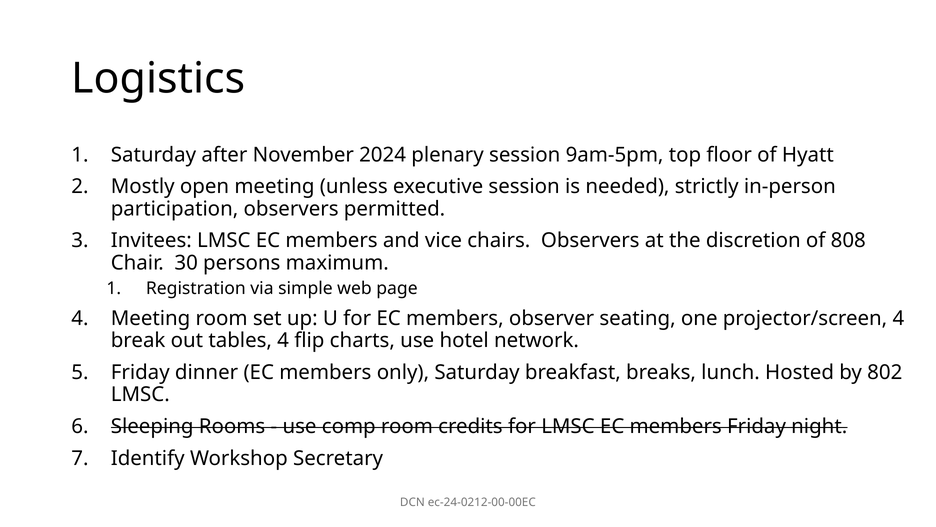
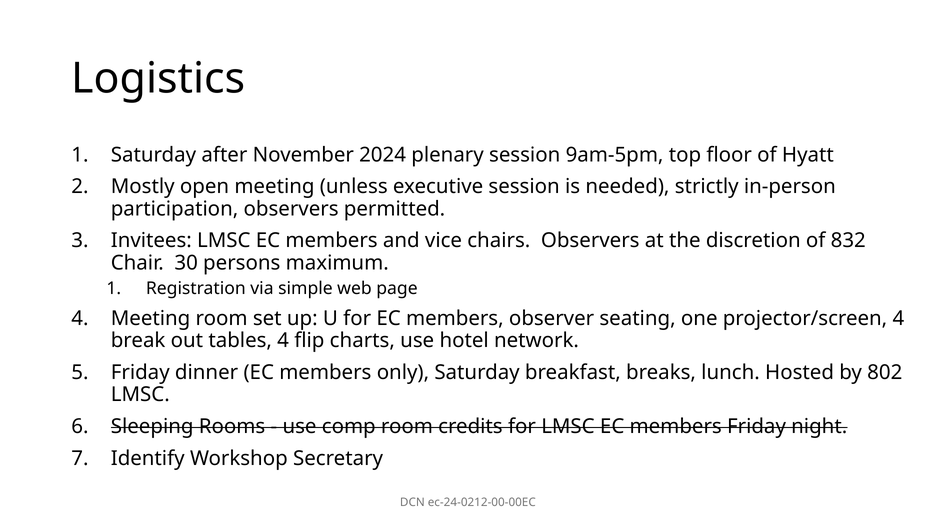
808: 808 -> 832 (848, 240)
